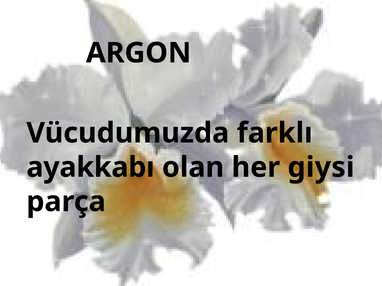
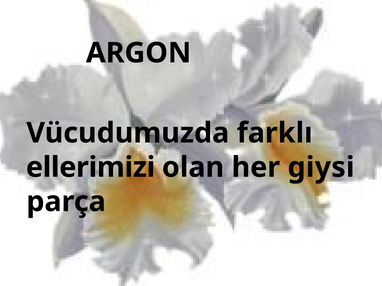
ayakkabı: ayakkabı -> ellerimizi (91, 168)
